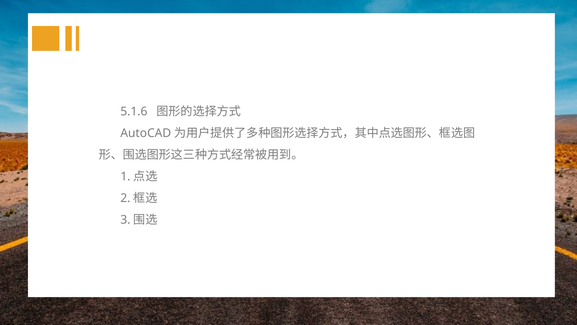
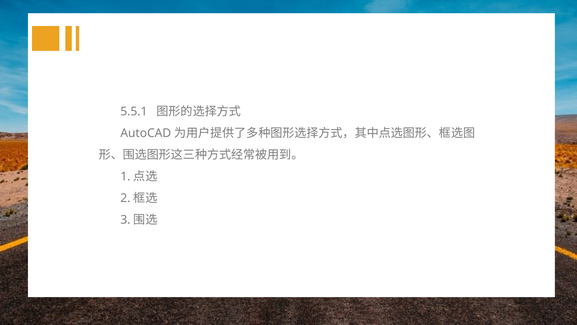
5.1.6: 5.1.6 -> 5.5.1 (134, 112)
